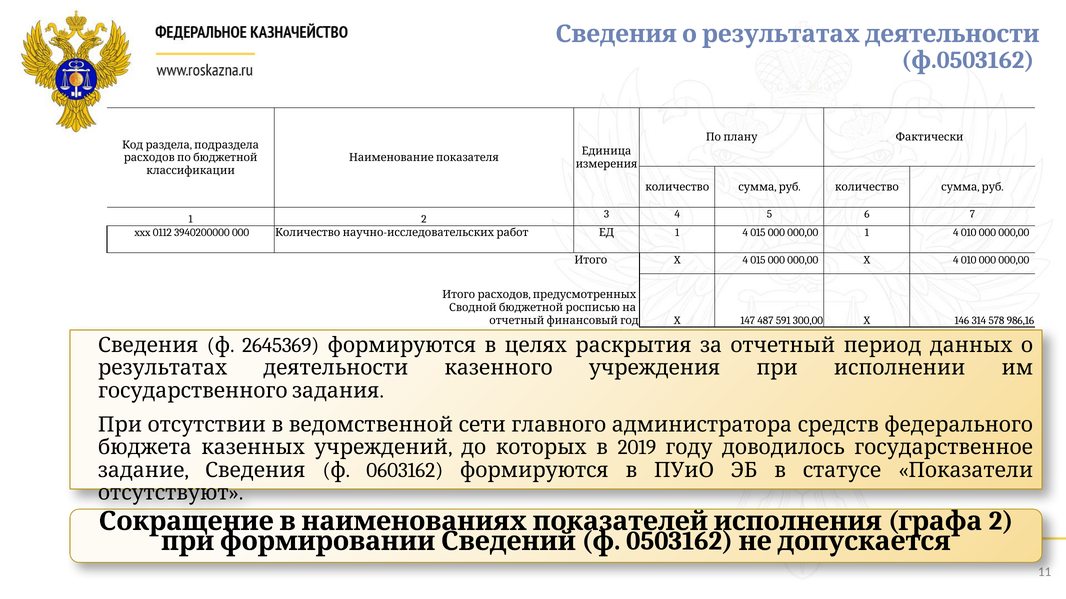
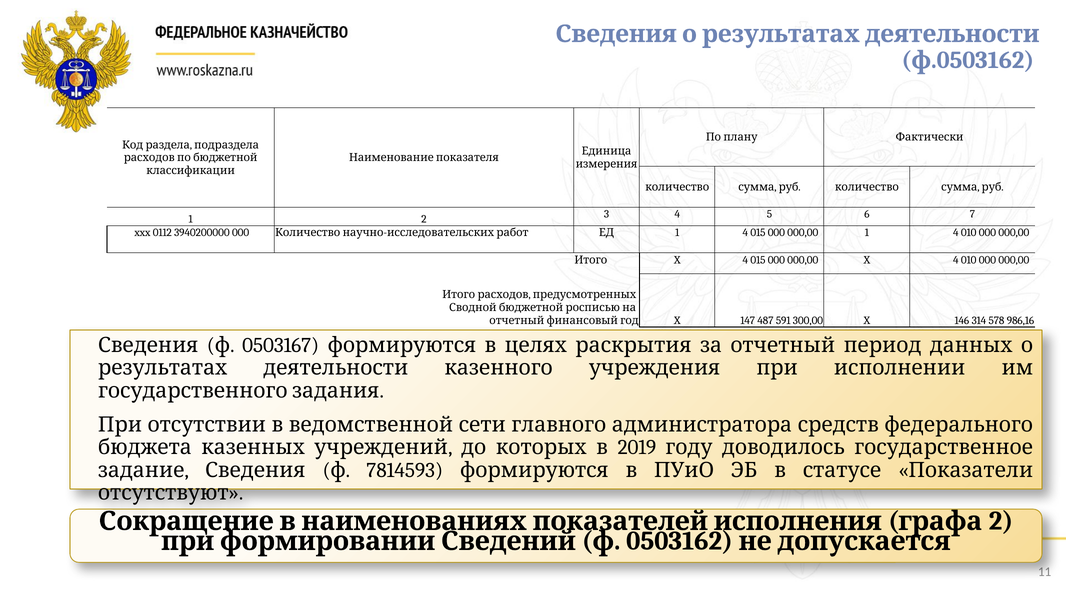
2645369: 2645369 -> 0503167 (281, 346)
0603162: 0603162 -> 7814593 (405, 471)
